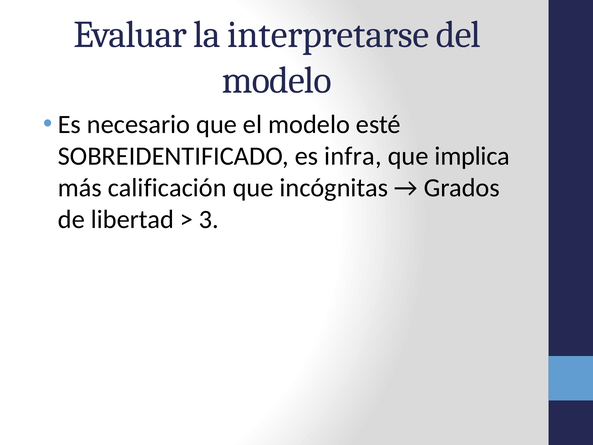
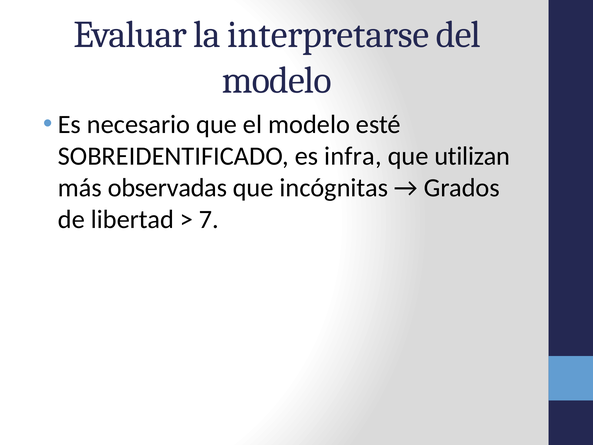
implica: implica -> utilizan (472, 156)
calificación: calificación -> observadas (167, 188)
3: 3 -> 7 (209, 219)
